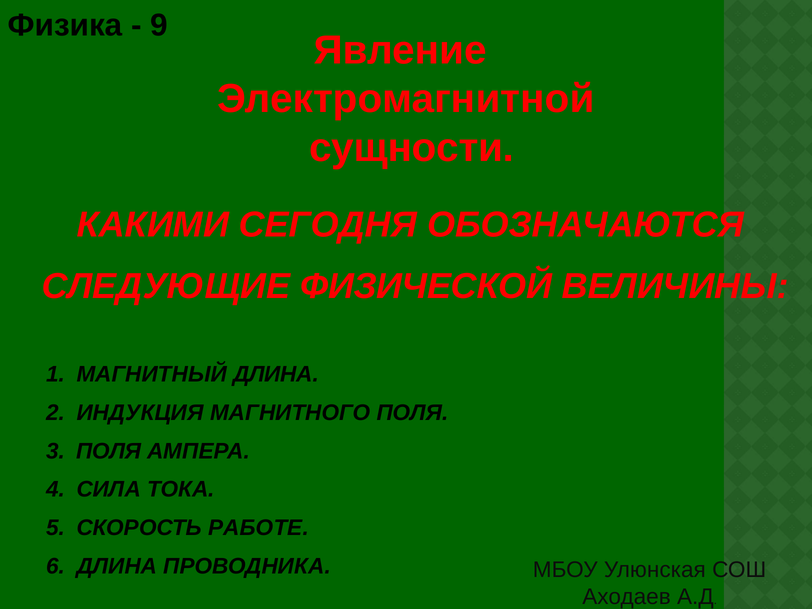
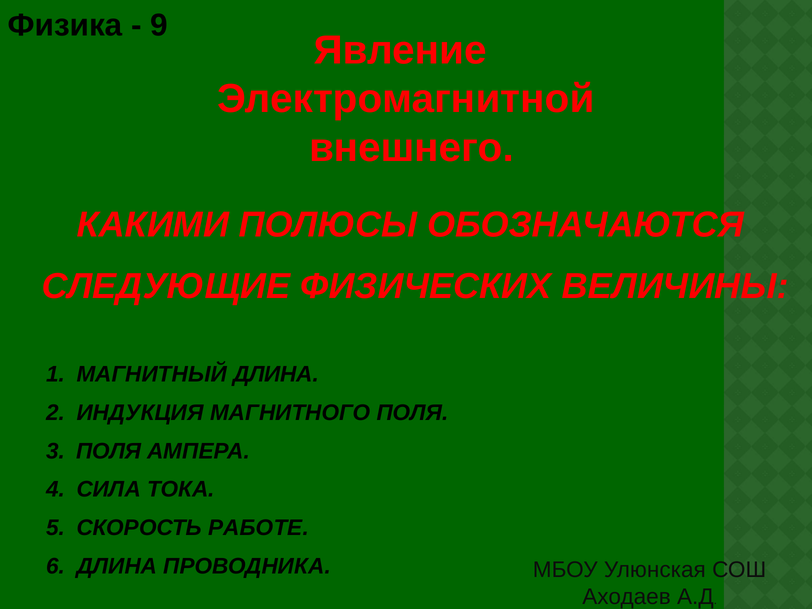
сущности: сущности -> внешнего (412, 148)
СЕГОДНЯ: СЕГОДНЯ -> ПОЛЮСЫ (328, 225)
ФИЗИЧЕСКОЙ: ФИЗИЧЕСКОЙ -> ФИЗИЧЕСКИХ (426, 286)
